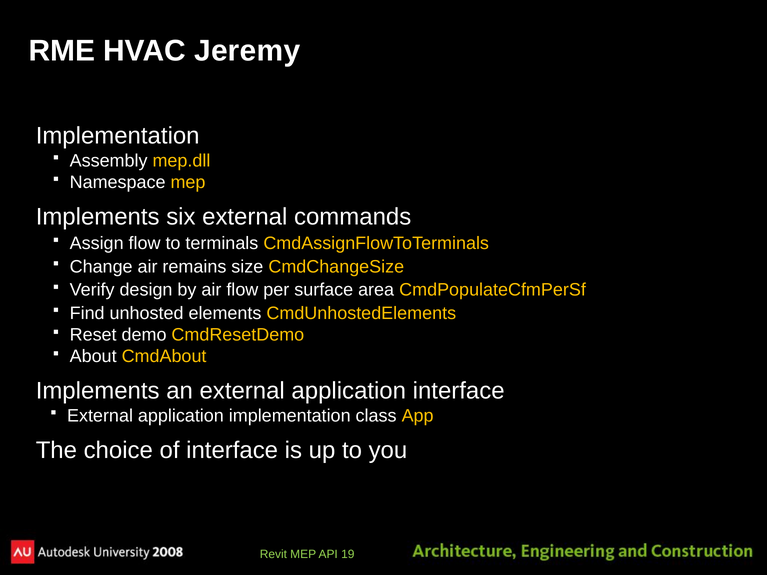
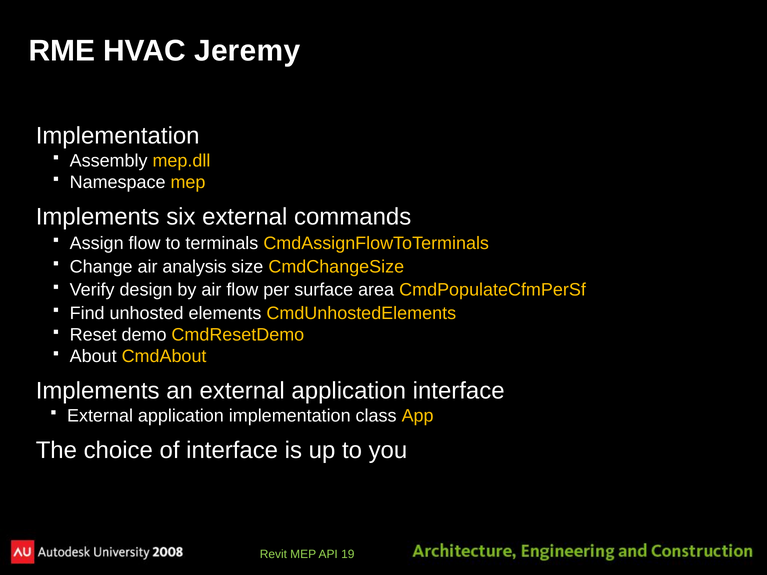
remains: remains -> analysis (194, 267)
